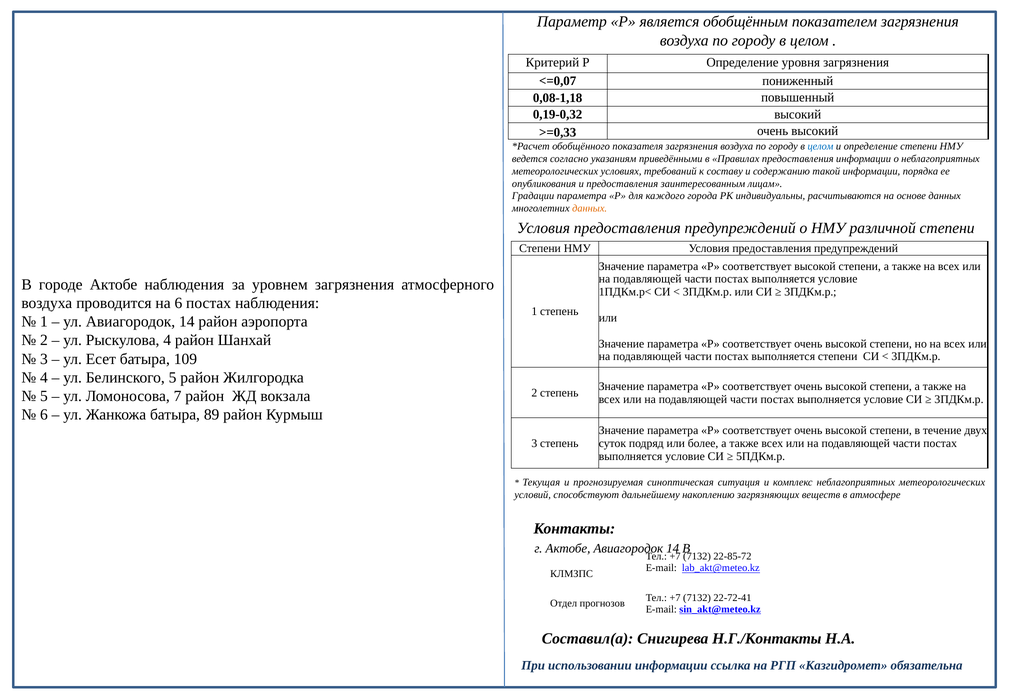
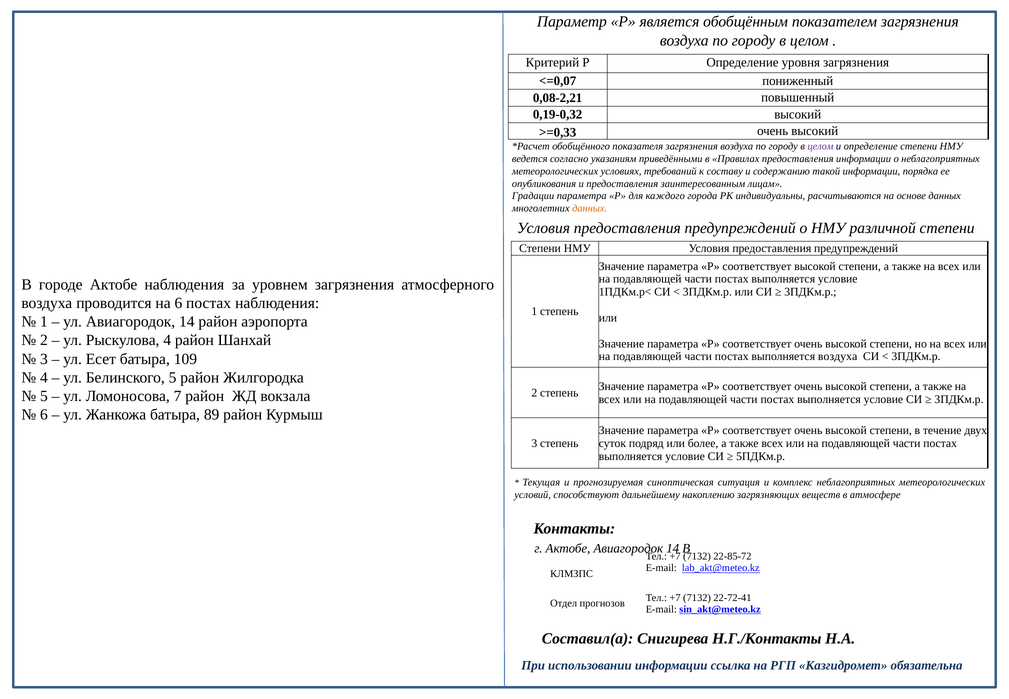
0,08-1,18: 0,08-1,18 -> 0,08-2,21 (558, 98)
целом colour: blue -> purple (820, 146)
выполняется степени: степени -> воздуха (838, 356)
